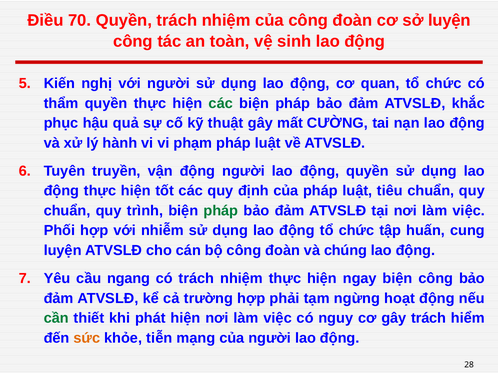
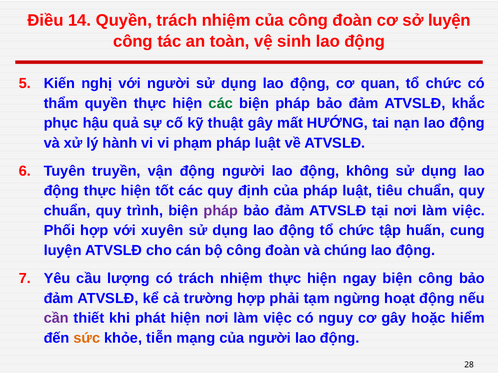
70: 70 -> 14 (80, 20)
CƯỜNG: CƯỜNG -> HƯỚNG (337, 123)
động quyền: quyền -> không (368, 171)
pháp colour: green -> purple (221, 211)
nhiễm: nhiễm -> xuyên (162, 231)
ngang: ngang -> lượng (129, 279)
cần colour: green -> purple (56, 319)
gây trách: trách -> hoặc (429, 319)
